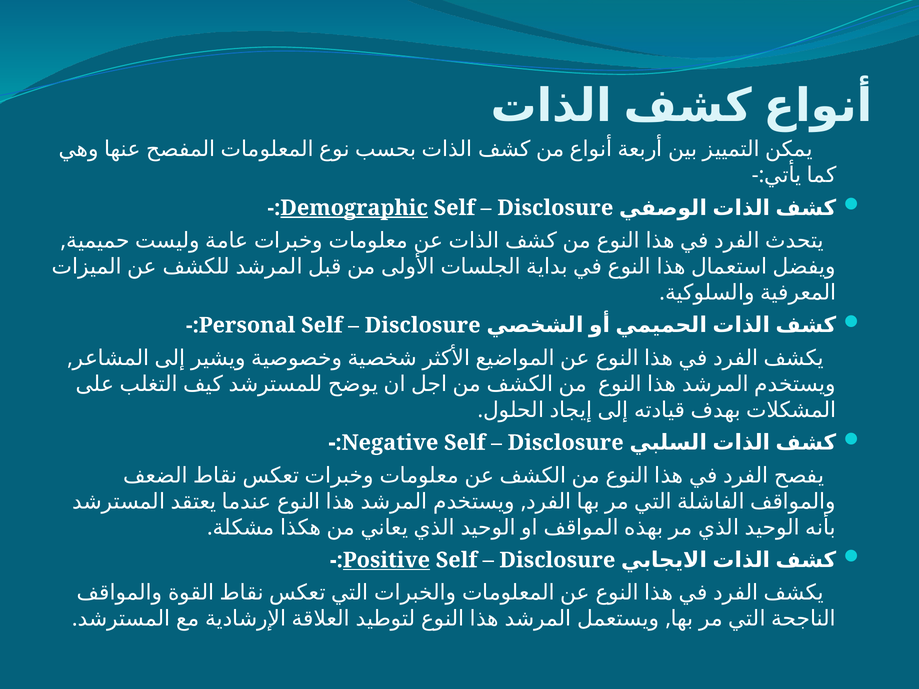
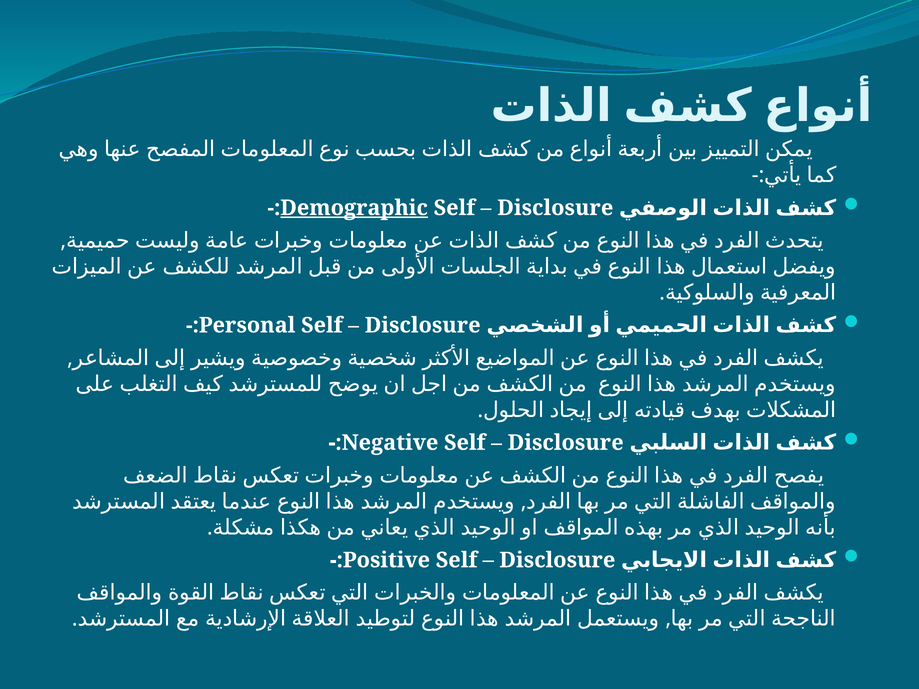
Positive underline: present -> none (386, 560)
